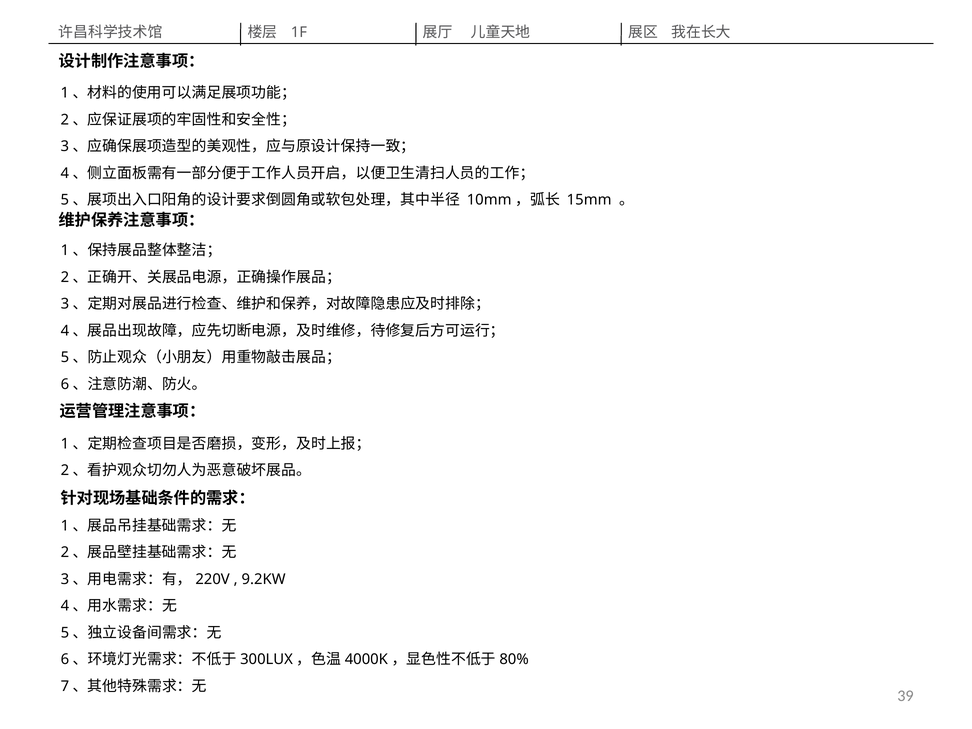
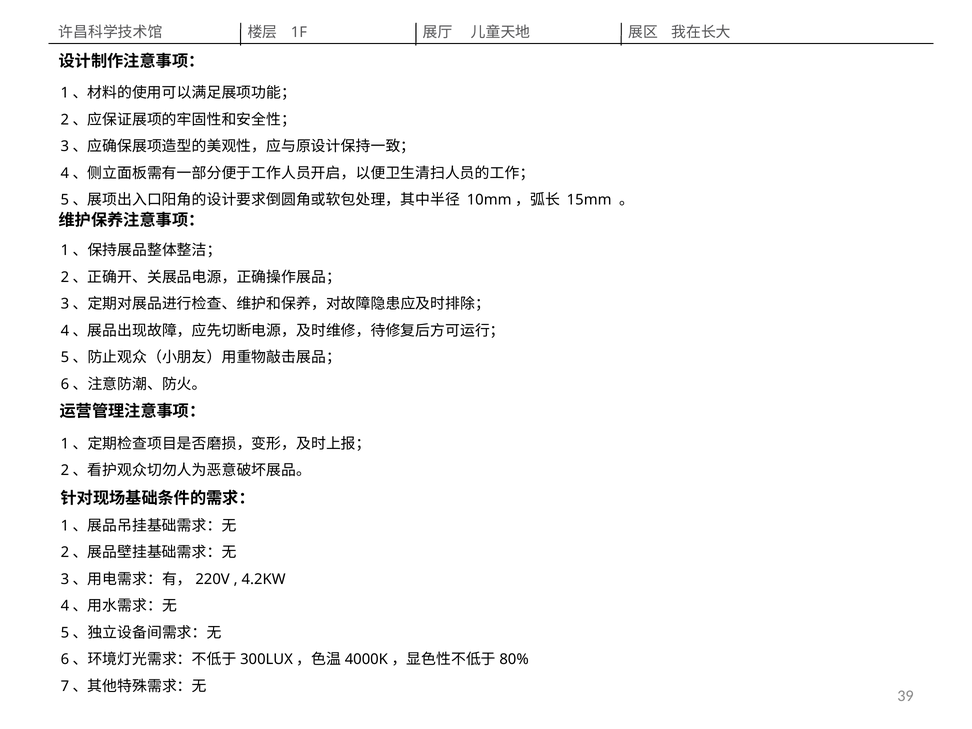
9.2KW: 9.2KW -> 4.2KW (264, 579)
